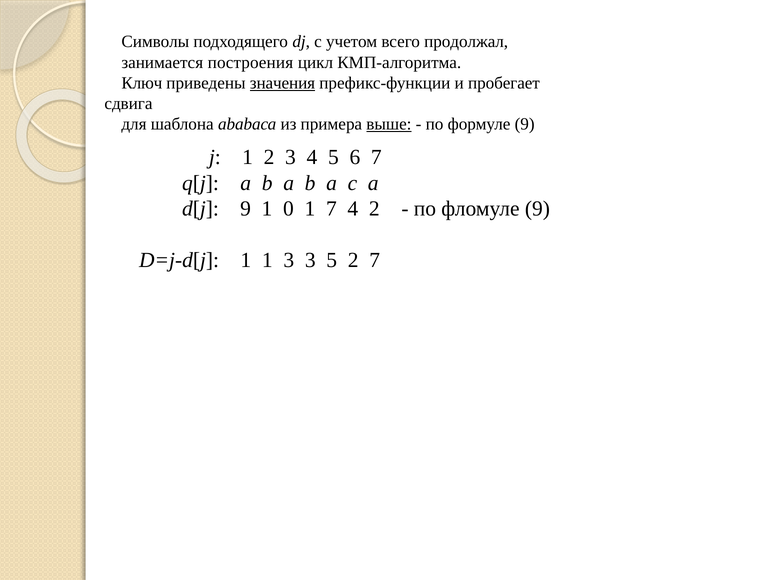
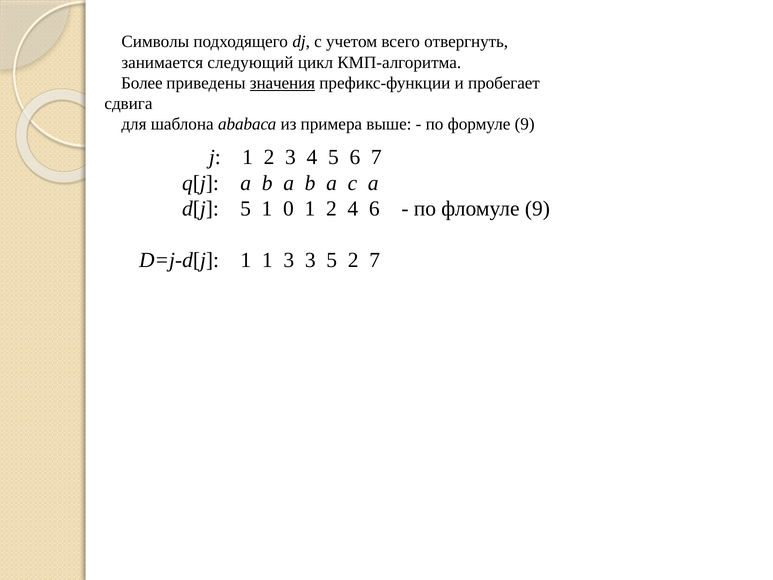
продолжал: продолжал -> отвергнуть (466, 42)
построения: построения -> следующий (250, 62)
Ключ: Ключ -> Более (142, 83)
выше underline: present -> none (389, 124)
d[j 9: 9 -> 5 (246, 209)
0 1 7: 7 -> 2 (331, 209)
4 2: 2 -> 6 (374, 209)
